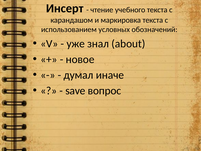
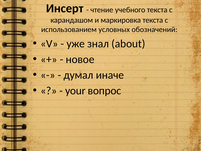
save: save -> your (75, 91)
